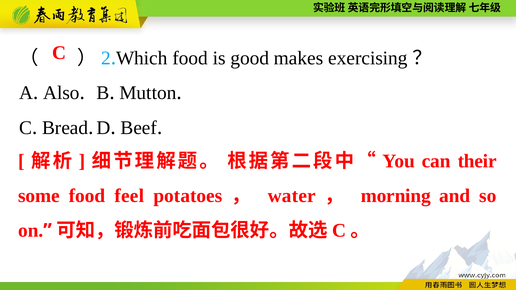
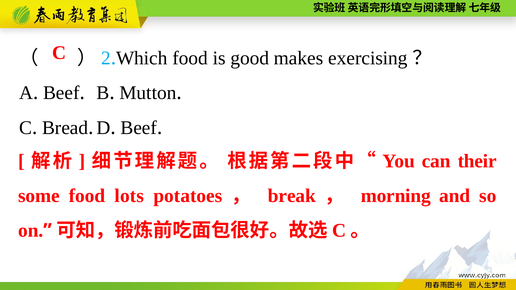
Also: Also -> Beef (61, 93)
feel: feel -> lots (129, 196)
water: water -> break (292, 196)
